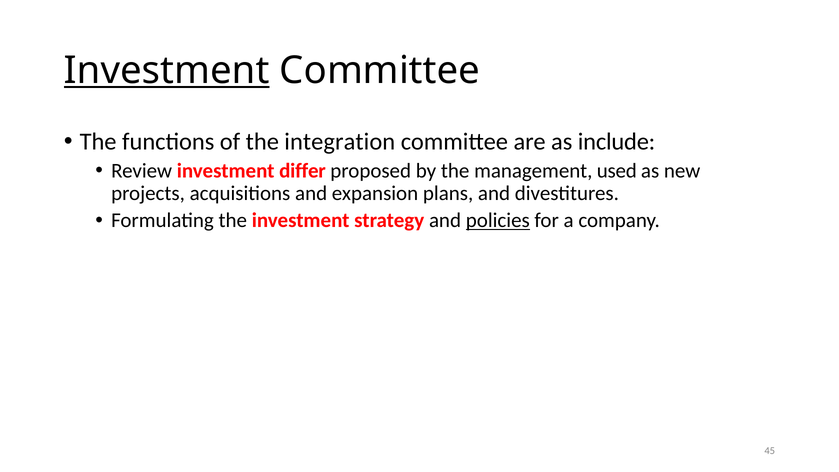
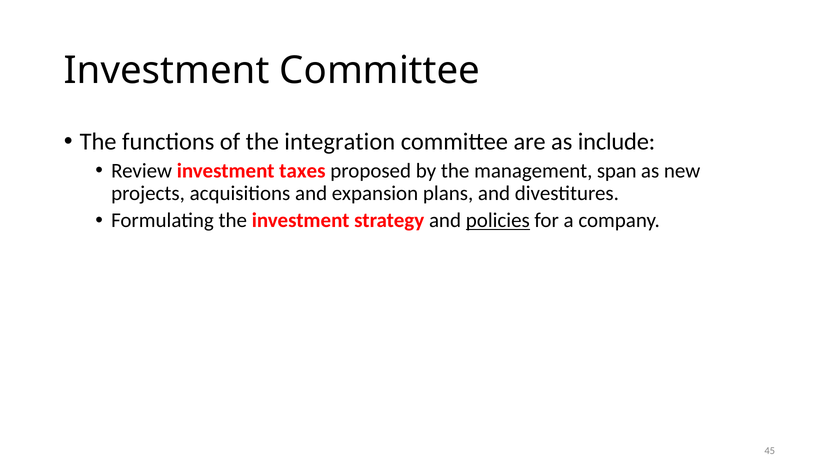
Investment underline: present -> none (167, 70)
differ: differ -> taxes (302, 171)
used: used -> span (617, 171)
